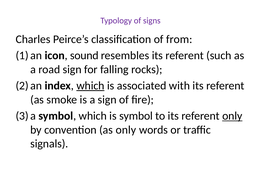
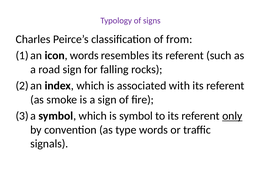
icon sound: sound -> words (84, 55)
which underline: present -> none (90, 86)
as only: only -> type (126, 130)
